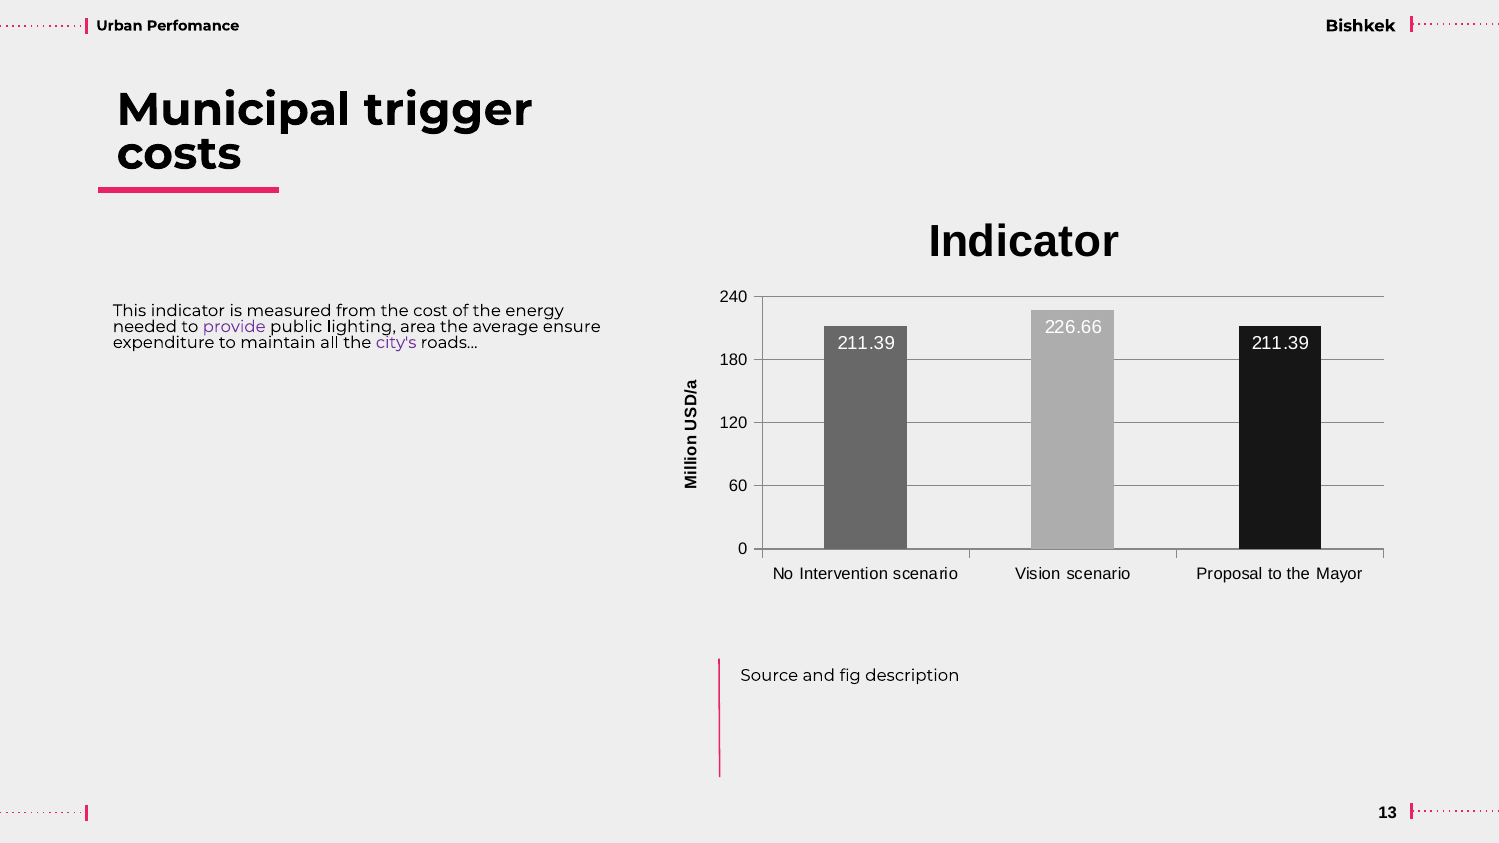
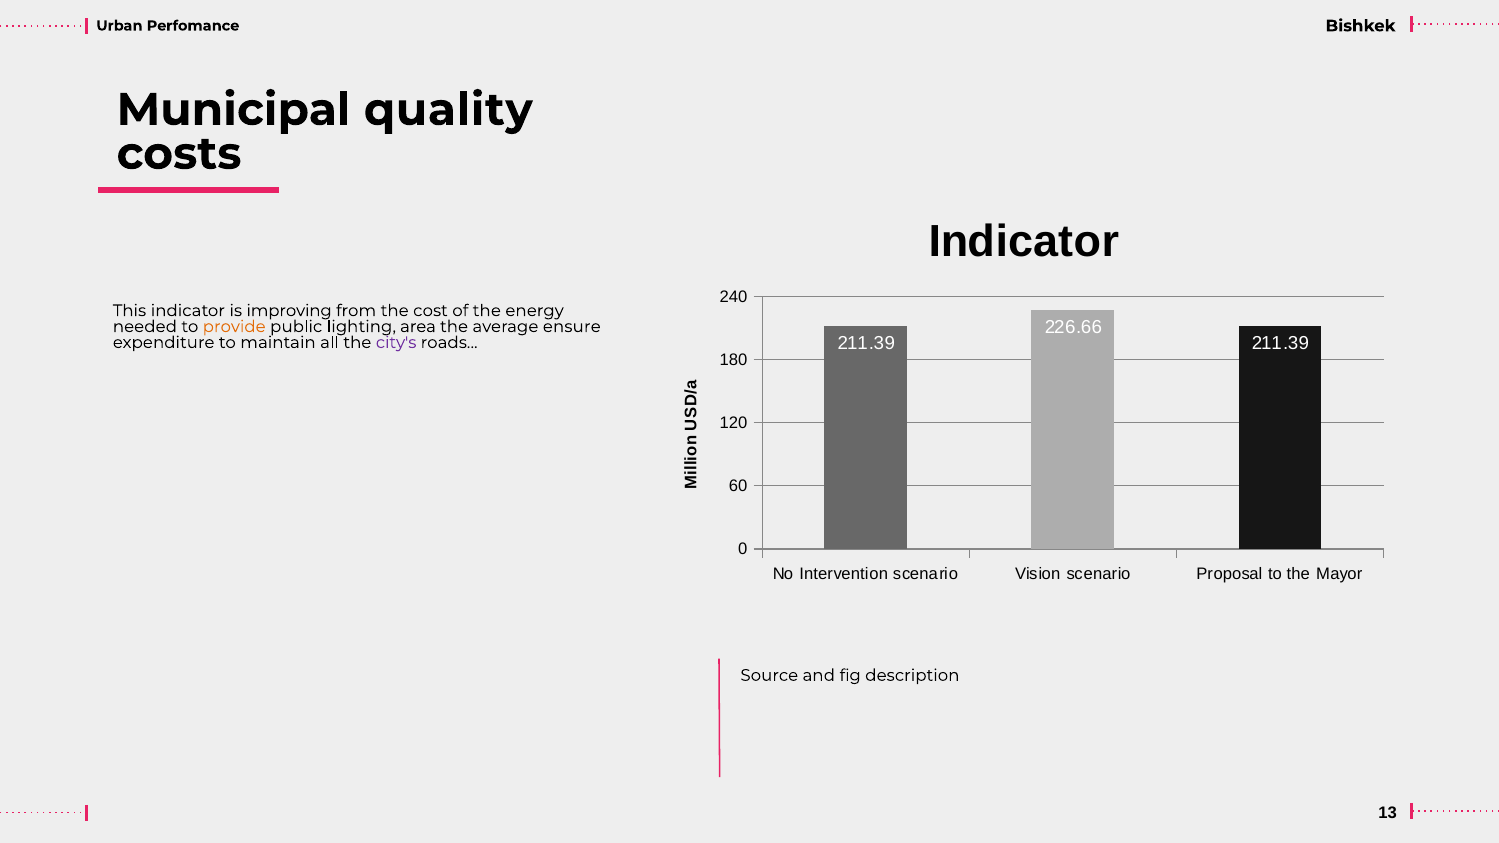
trigger: trigger -> quality (448, 110)
measured: measured -> improving (289, 311)
provide colour: purple -> orange (234, 327)
